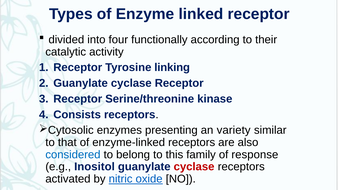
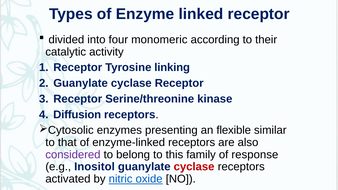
functionally: functionally -> monomeric (159, 40)
Consists: Consists -> Diffusion (77, 115)
variety: variety -> flexible (234, 130)
considered colour: blue -> purple (73, 155)
